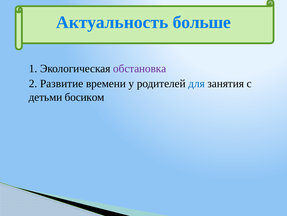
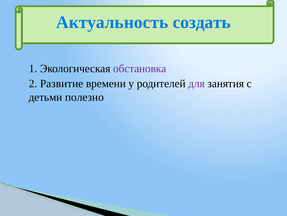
больше: больше -> создать (202, 22)
для colour: blue -> purple (197, 83)
босиком: босиком -> полезно (84, 97)
